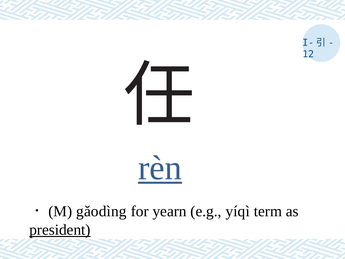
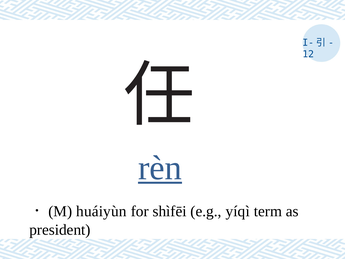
gǎodìng: gǎodìng -> huáiyùn (101, 211)
yearn: yearn -> shìfēi (170, 211)
president underline: present -> none (60, 230)
